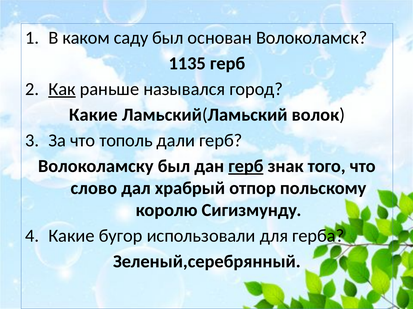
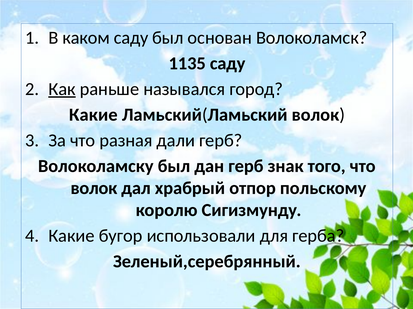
1135 герб: герб -> саду (228, 64)
тополь: тополь -> разная (126, 141)
герб underline: present -> none (246, 167)
слово: слово -> волок (94, 189)
